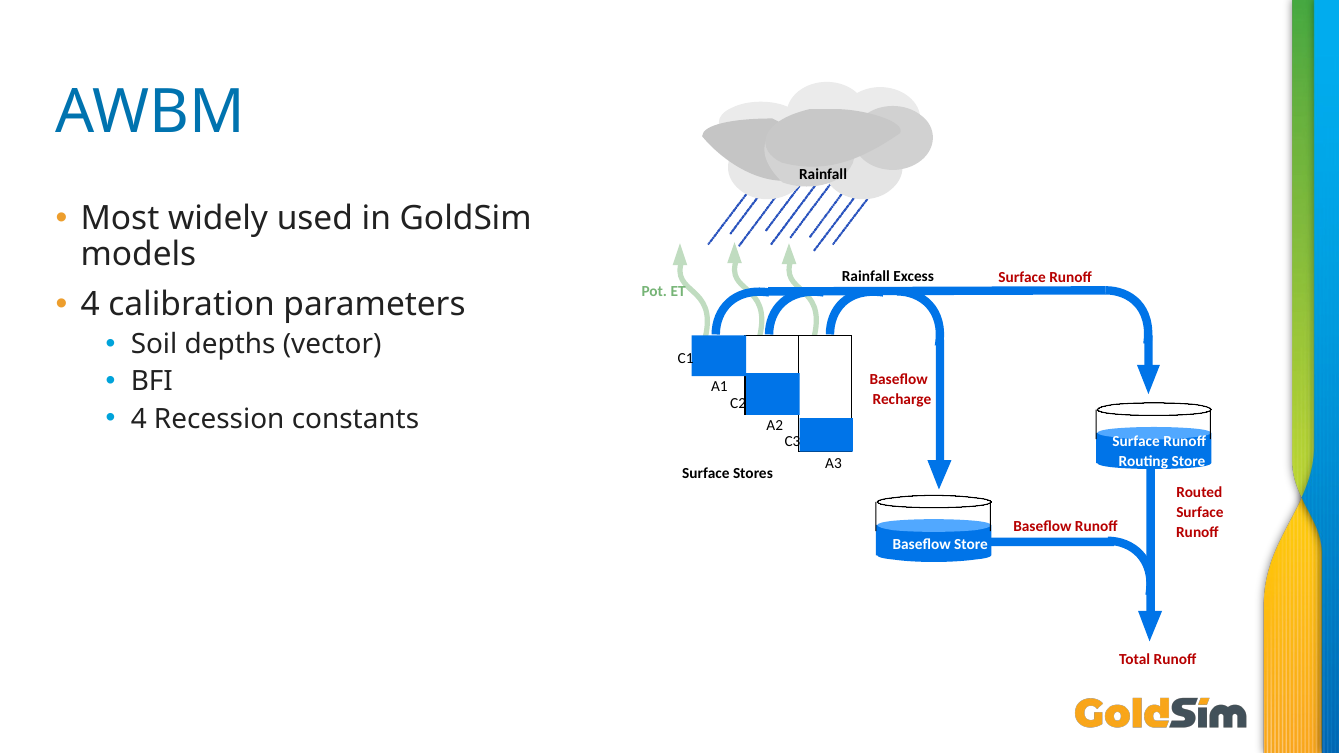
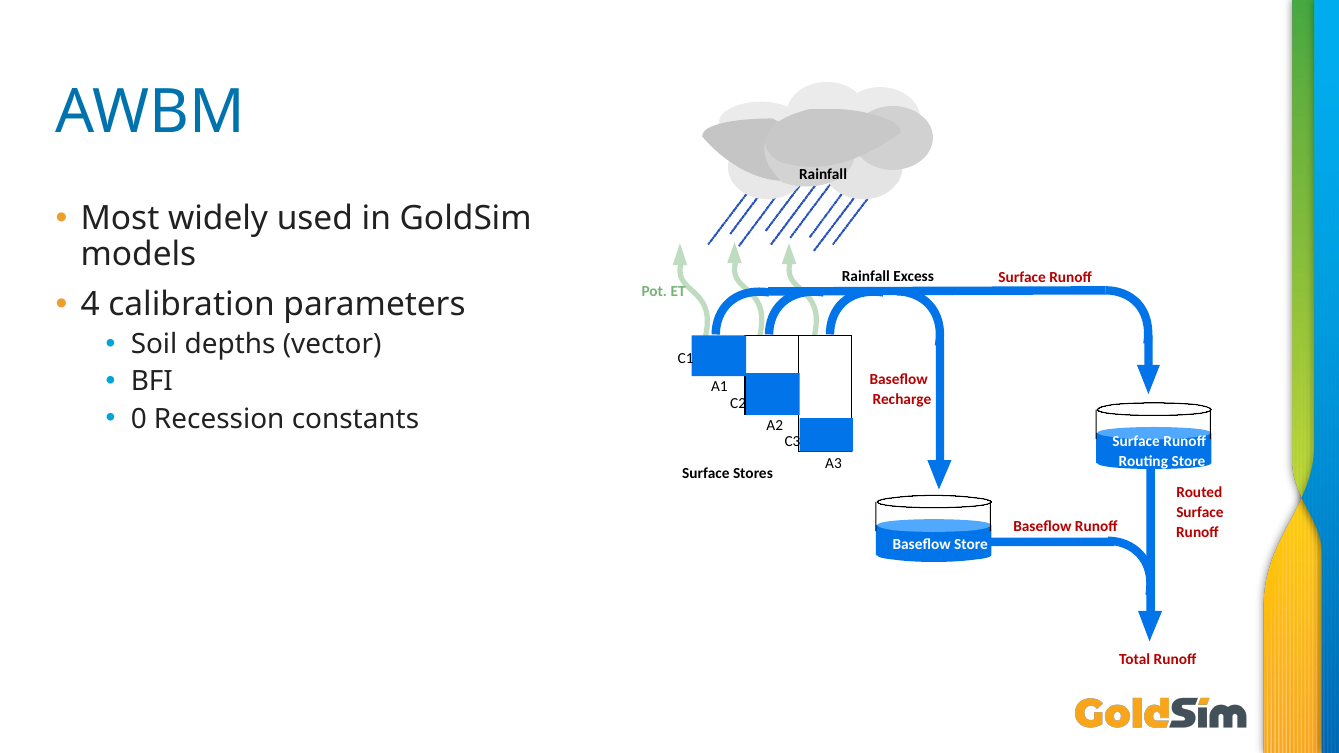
4: 4 -> 0 (139, 419)
